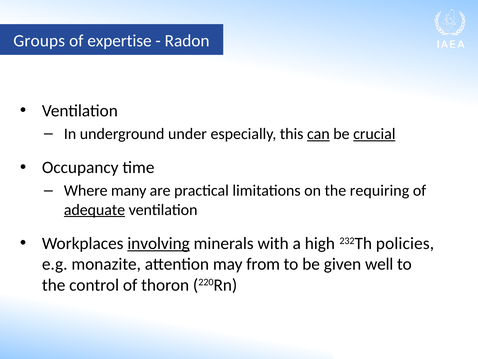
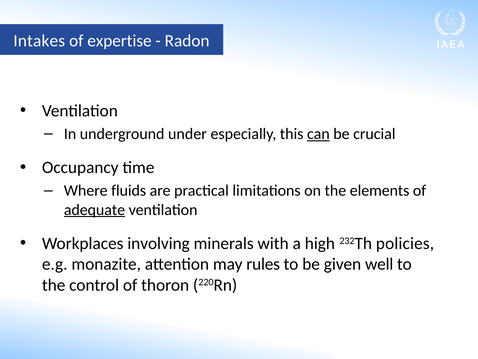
Groups: Groups -> Intakes (39, 41)
crucial underline: present -> none (374, 134)
many: many -> fluids (129, 190)
requiring: requiring -> elements (380, 190)
involving underline: present -> none (159, 243)
from: from -> rules (263, 264)
